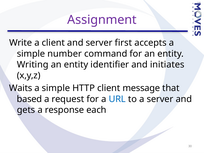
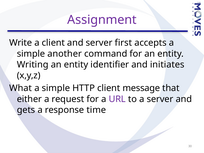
number: number -> another (65, 54)
Waits: Waits -> What (21, 88)
based: based -> either (29, 99)
URL colour: blue -> purple (117, 99)
each: each -> time (96, 110)
